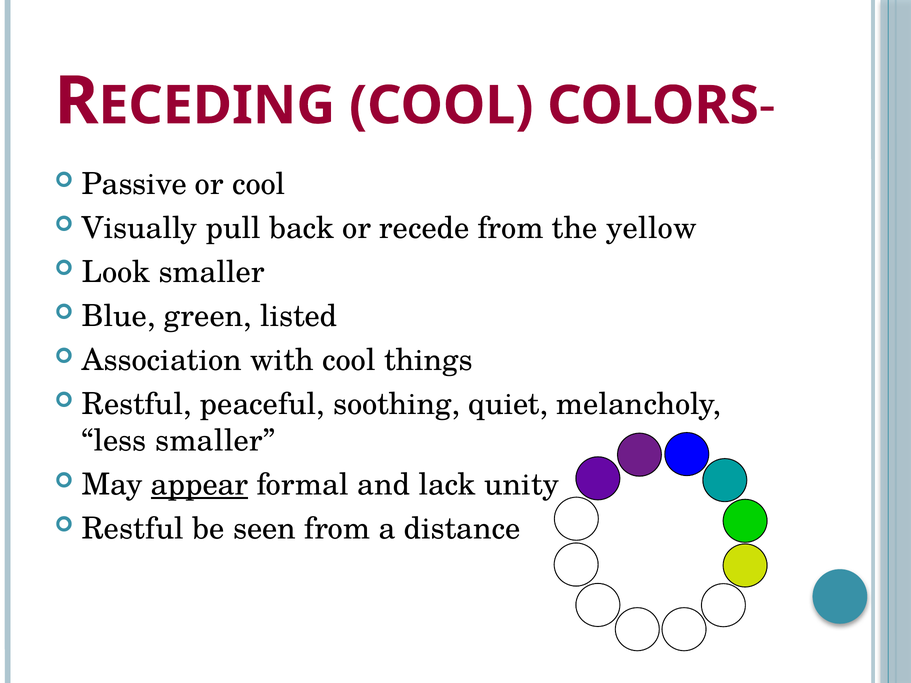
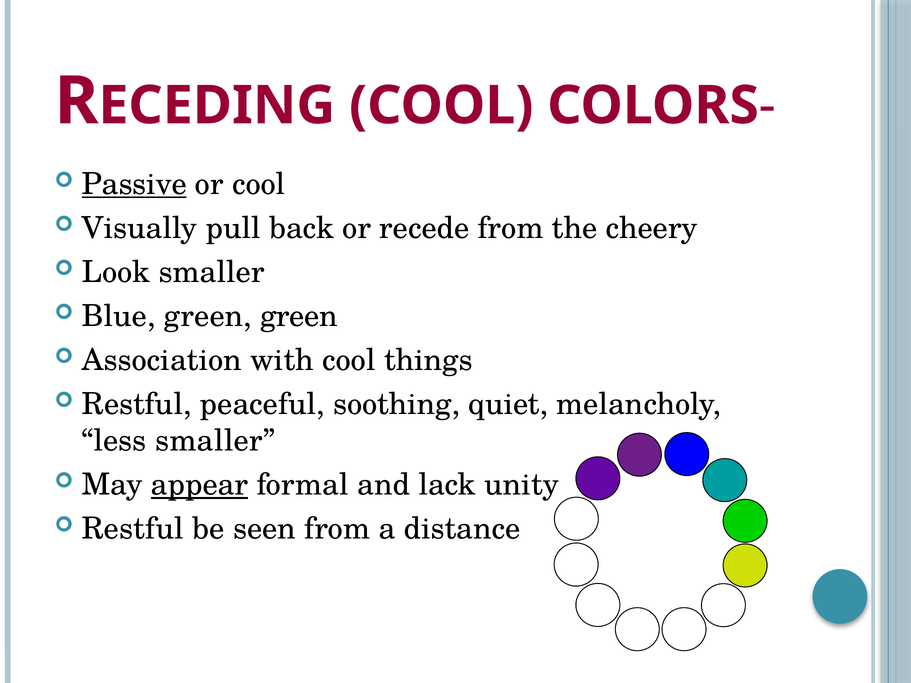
Passive underline: none -> present (134, 184)
yellow: yellow -> cheery (652, 228)
green listed: listed -> green (299, 316)
